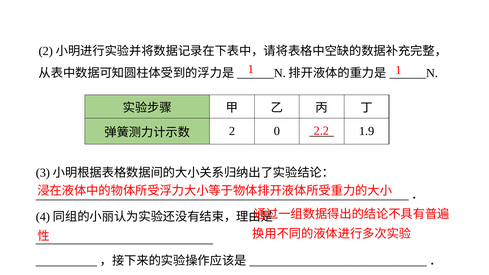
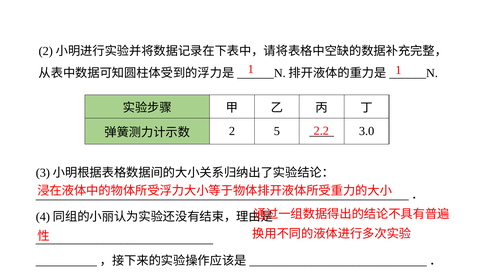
0: 0 -> 5 (277, 131)
1.9: 1.9 -> 3.0 (367, 131)
